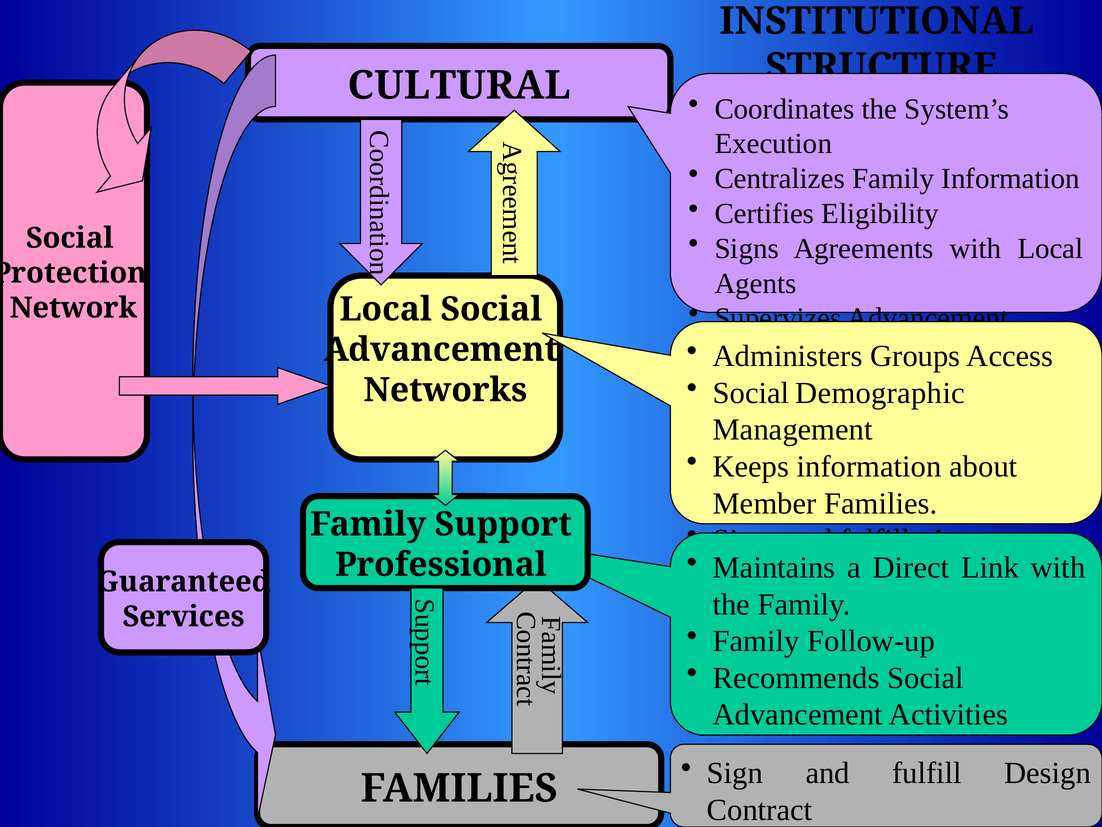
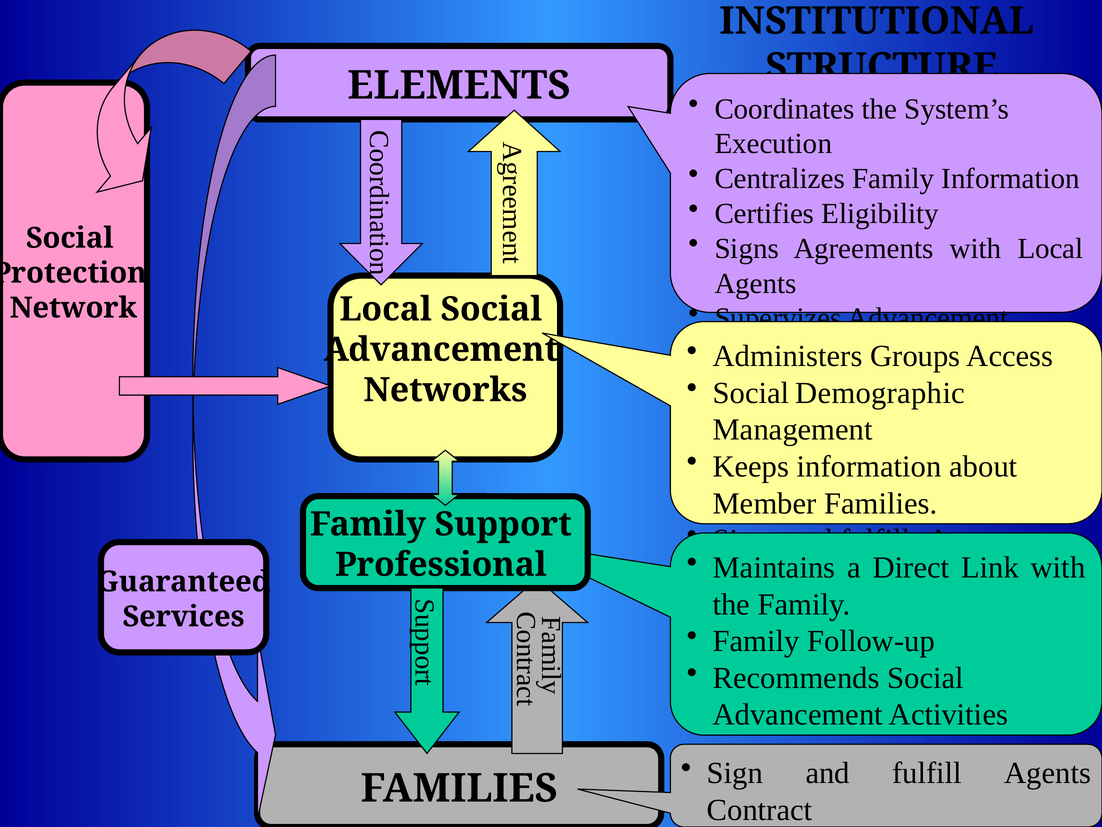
CULTURAL: CULTURAL -> ELEMENTS (459, 85)
fulfill Design: Design -> Agents (1048, 773)
